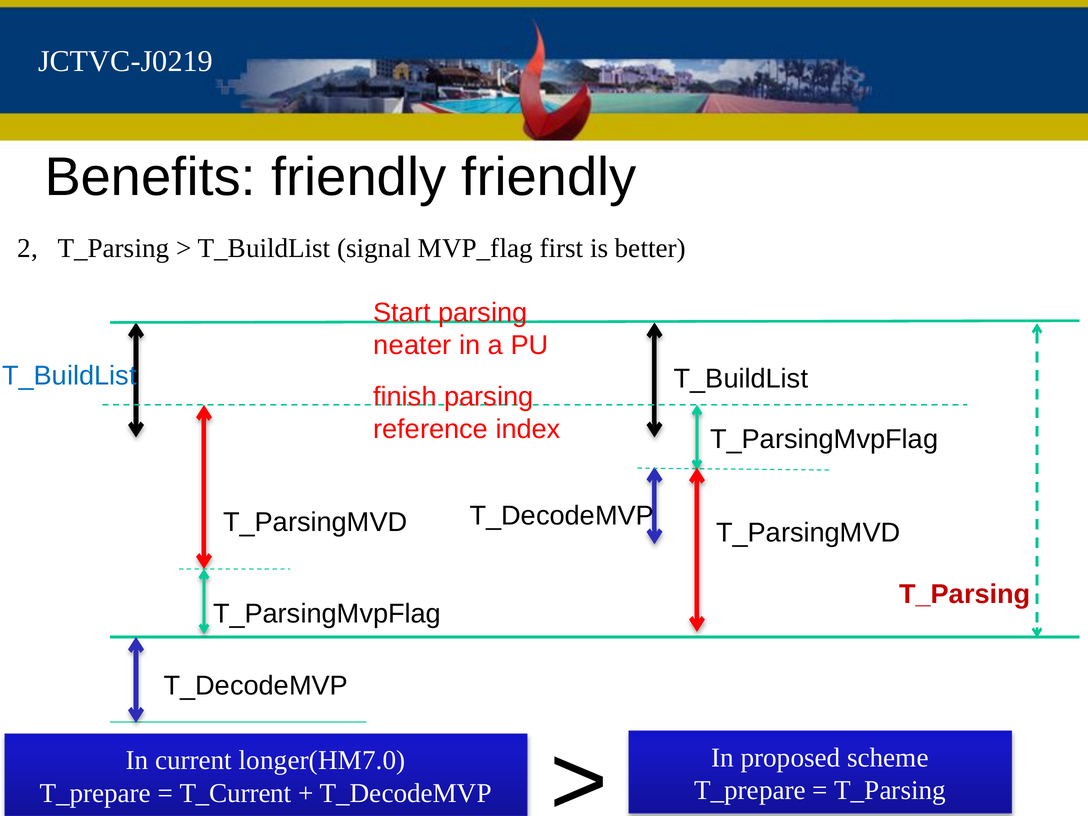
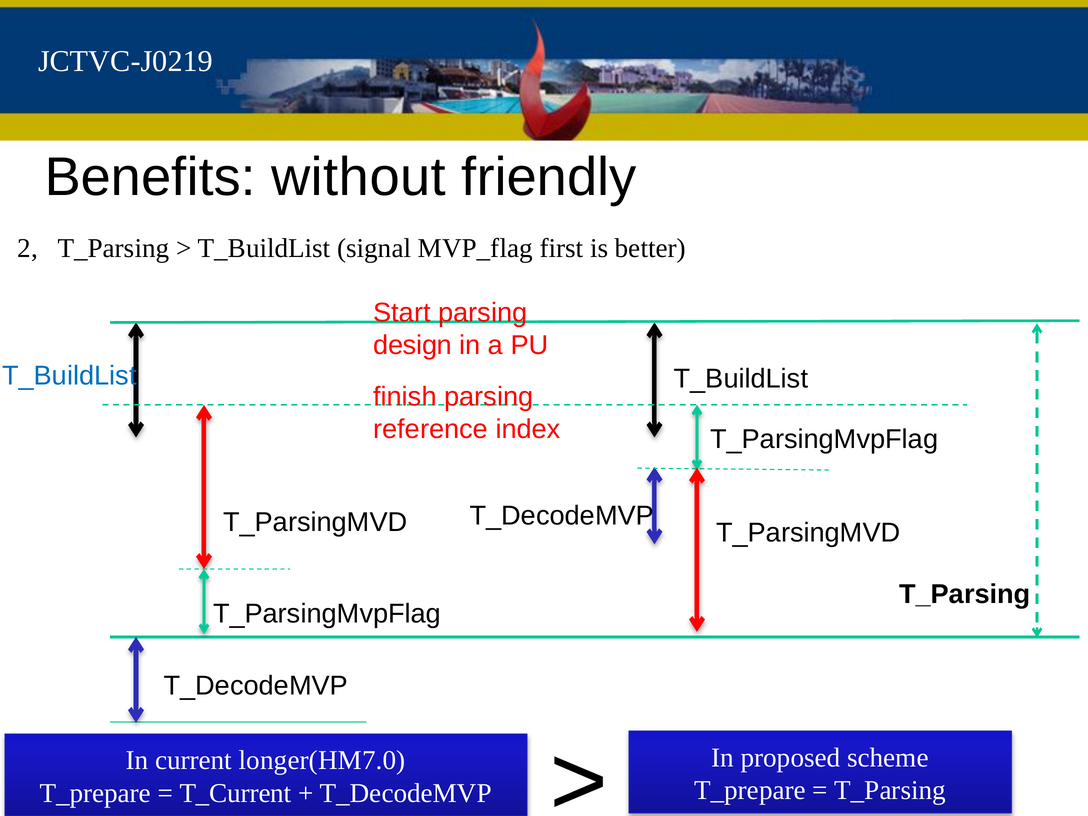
Benefits friendly: friendly -> without (359, 177)
neater: neater -> design (413, 345)
T_Parsing colour: red -> black (965, 594)
